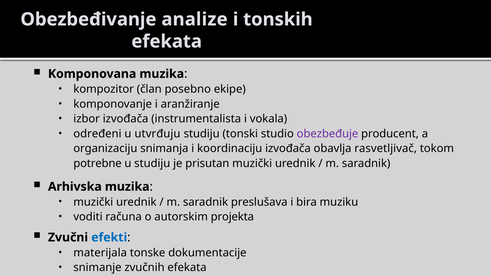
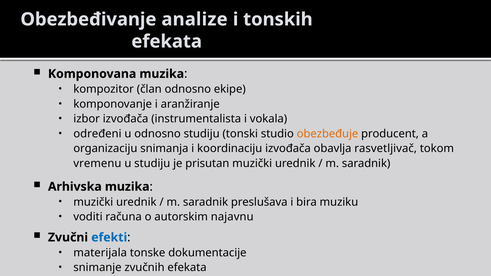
član posebno: posebno -> odnosno (188, 89)
u utvrđuju: utvrđuju -> odnosno (158, 134)
obezbeđuje colour: purple -> orange (328, 134)
potrebne: potrebne -> vremenu (97, 163)
projekta: projekta -> najavnu (232, 217)
